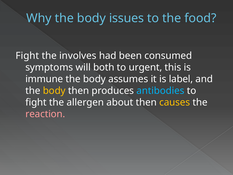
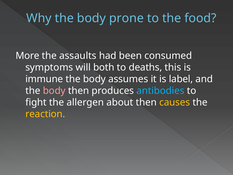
issues: issues -> prone (126, 18)
Fight: Fight -> More (27, 56)
involves: involves -> assaults (78, 56)
urgent: urgent -> deaths (145, 67)
body colour: yellow -> pink (54, 91)
reaction colour: pink -> yellow (45, 114)
